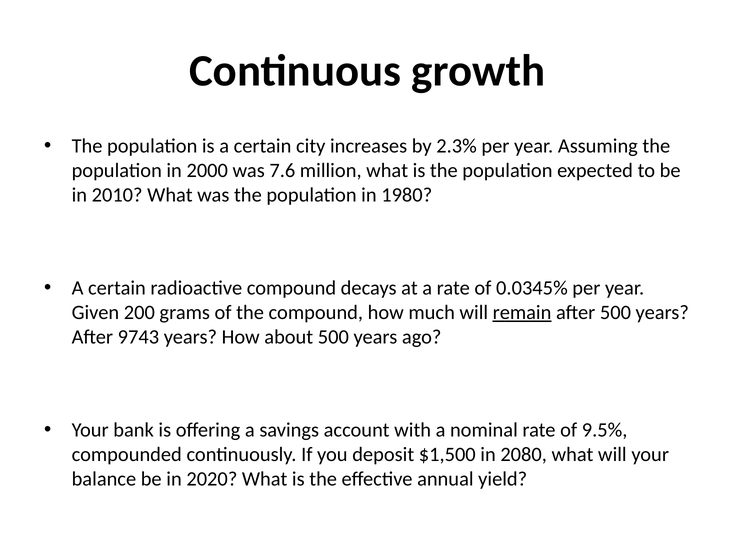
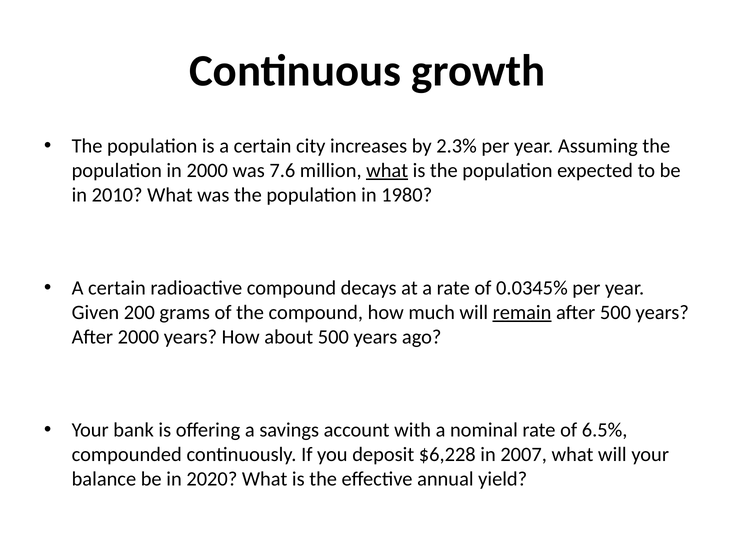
what underline: none -> present (387, 170)
After 9743: 9743 -> 2000 (138, 337)
9.5%: 9.5% -> 6.5% (605, 430)
$1,500: $1,500 -> $6,228 (447, 455)
2080: 2080 -> 2007 (524, 455)
